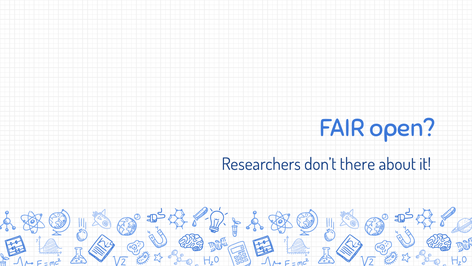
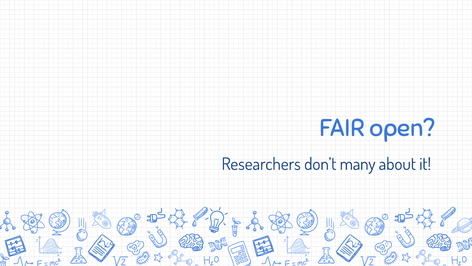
there: there -> many (358, 164)
